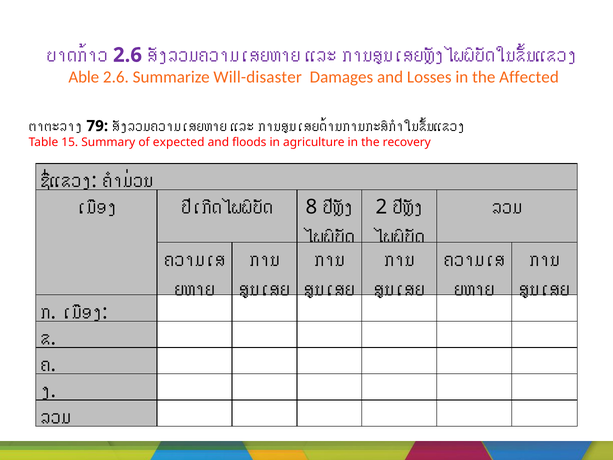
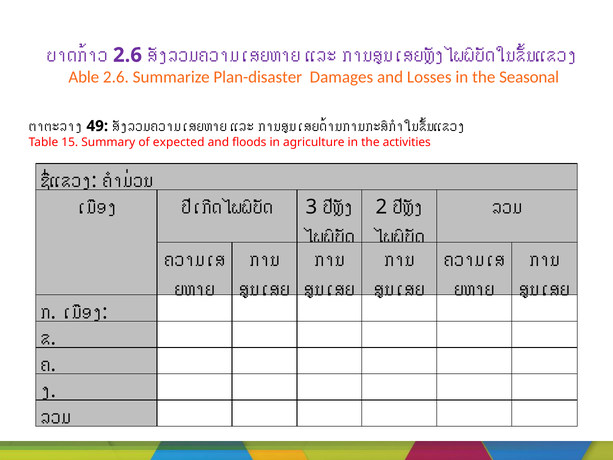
Will-disaster: Will-disaster -> Plan-disaster (258, 77)
Affected: Affected -> Seasonal (529, 77)
79: 79 -> 49 (97, 126)
recovery: recovery -> activities (407, 142)
8: 8 -> 3 (311, 207)
